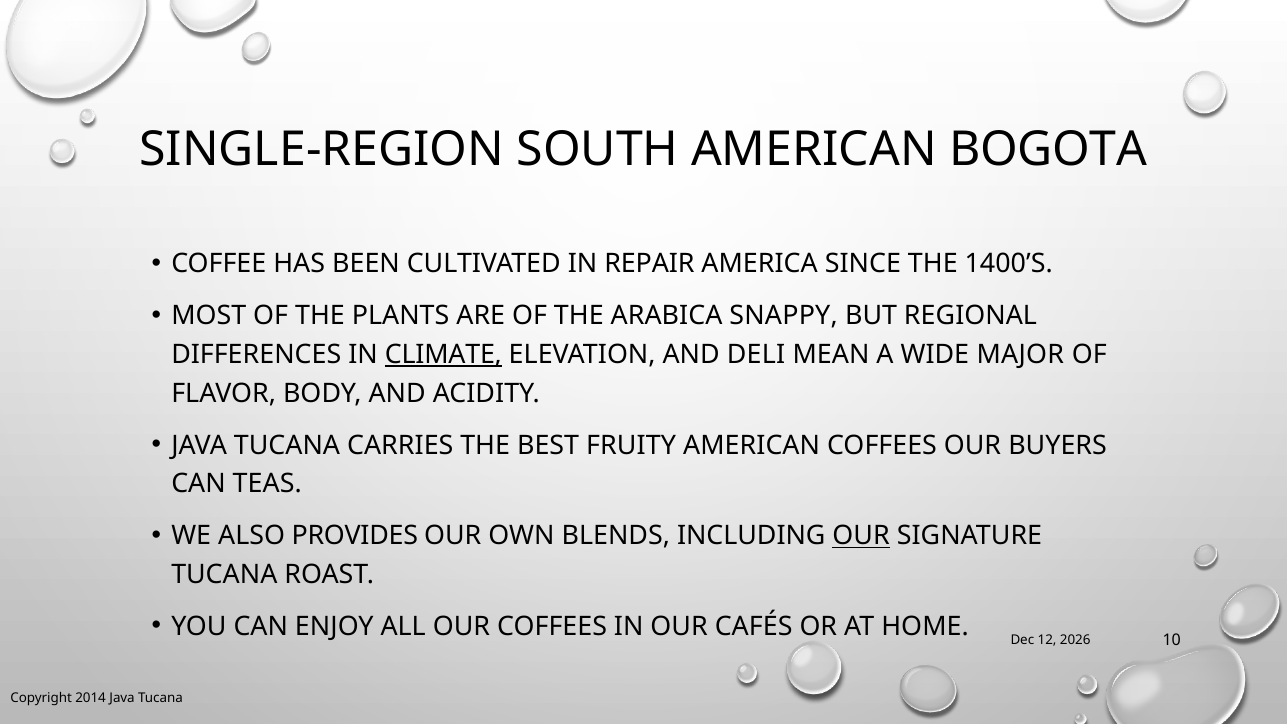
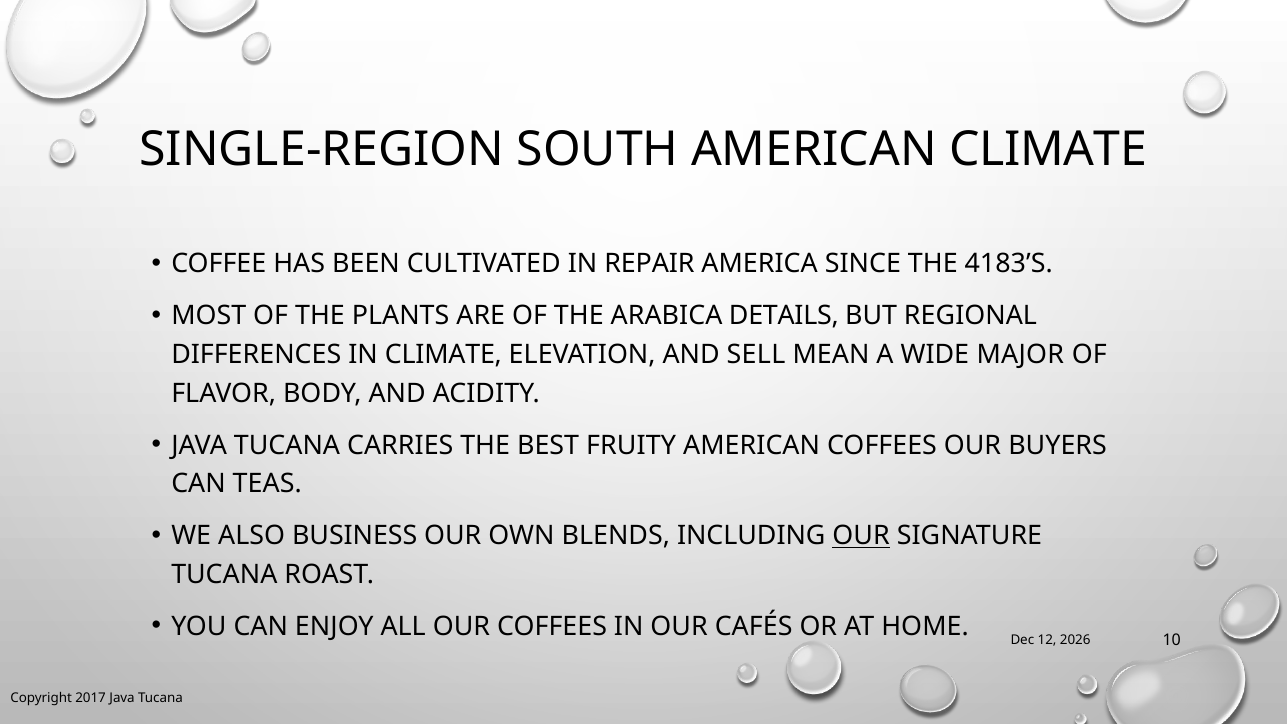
AMERICAN BOGOTA: BOGOTA -> CLIMATE (1048, 149)
1400’S: 1400’S -> 4183’S (1009, 264)
SNAPPY: SNAPPY -> DETAILS (784, 316)
CLIMATE underline: present -> none (443, 355)
DELI: DELI -> SELL (756, 355)
PROVIDES: PROVIDES -> BUSINESS (355, 536)
2014: 2014 -> 2017 (91, 698)
